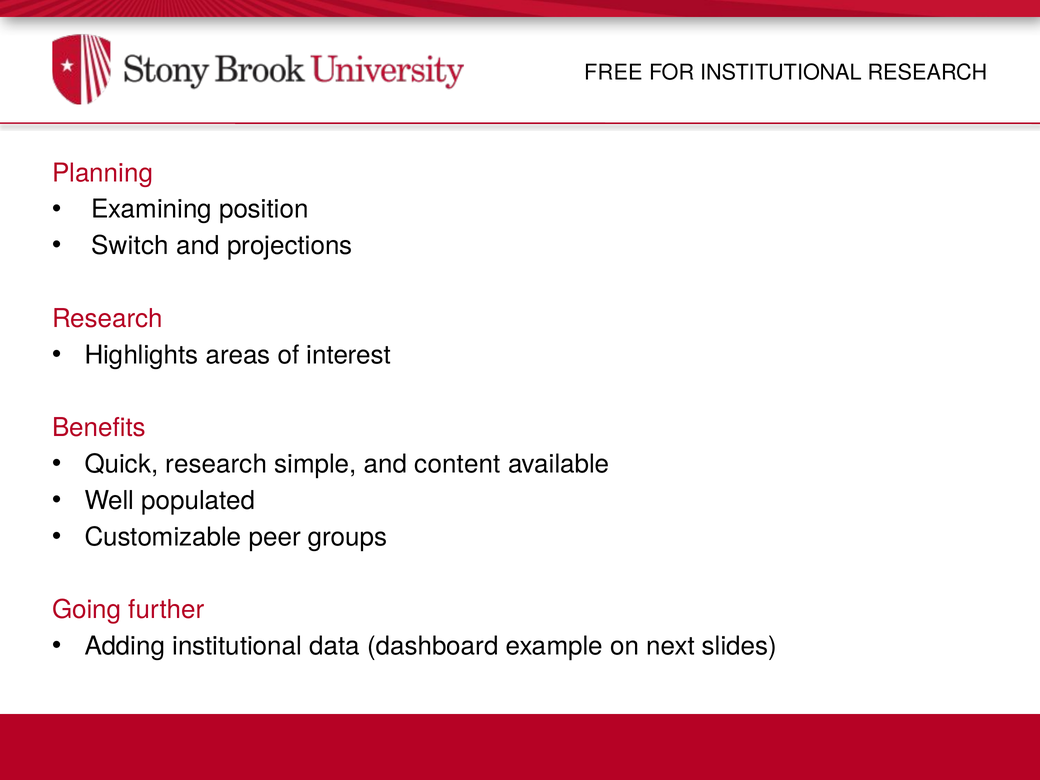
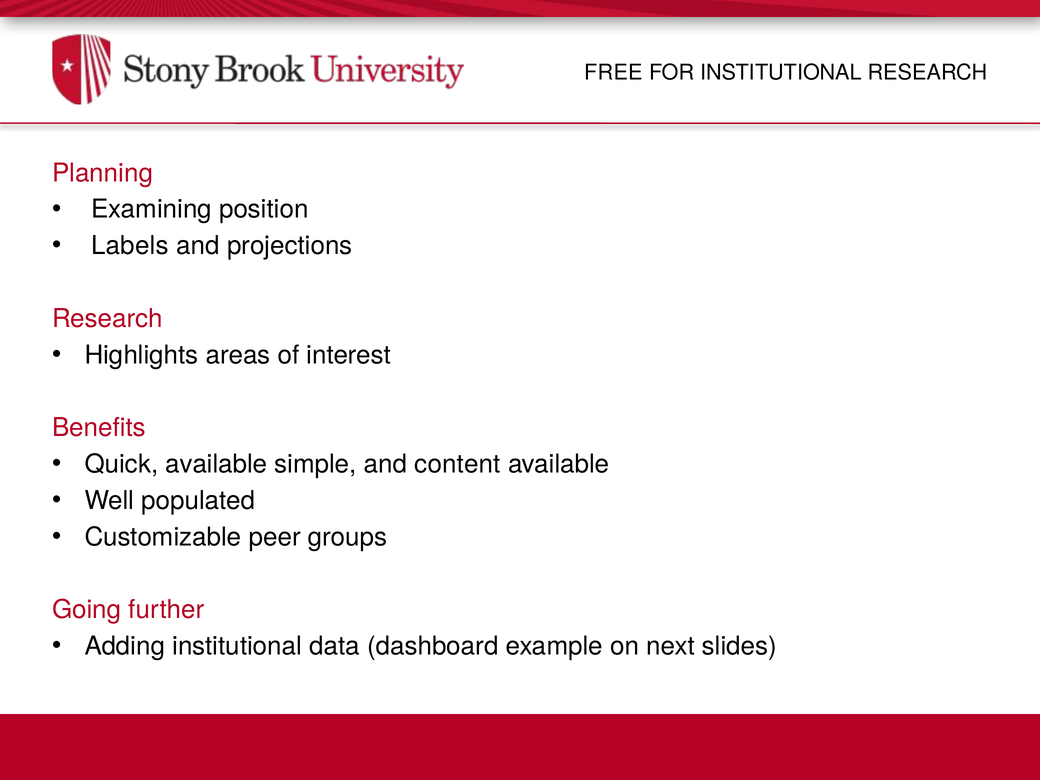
Switch: Switch -> Labels (130, 246)
Quick research: research -> available (216, 464)
